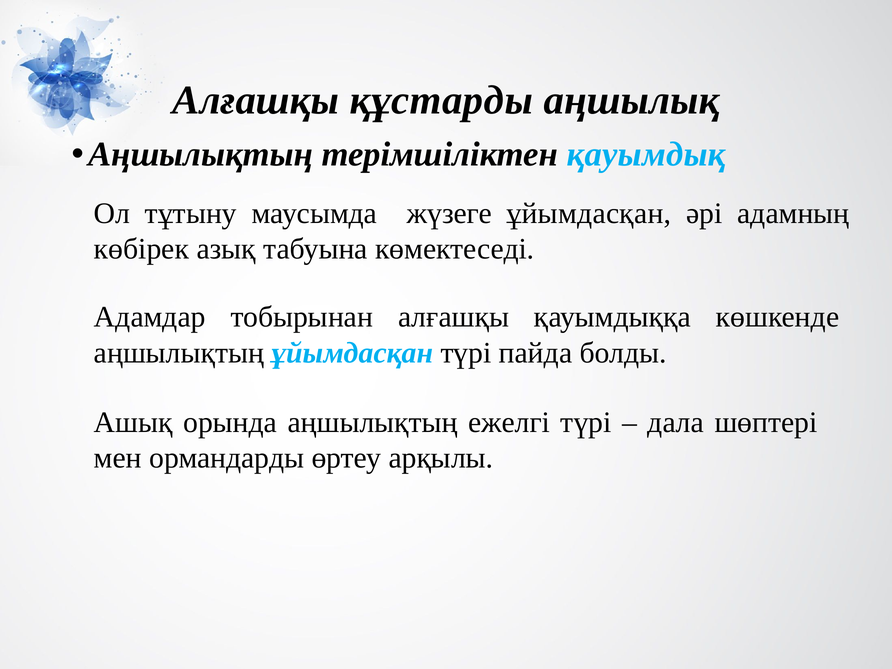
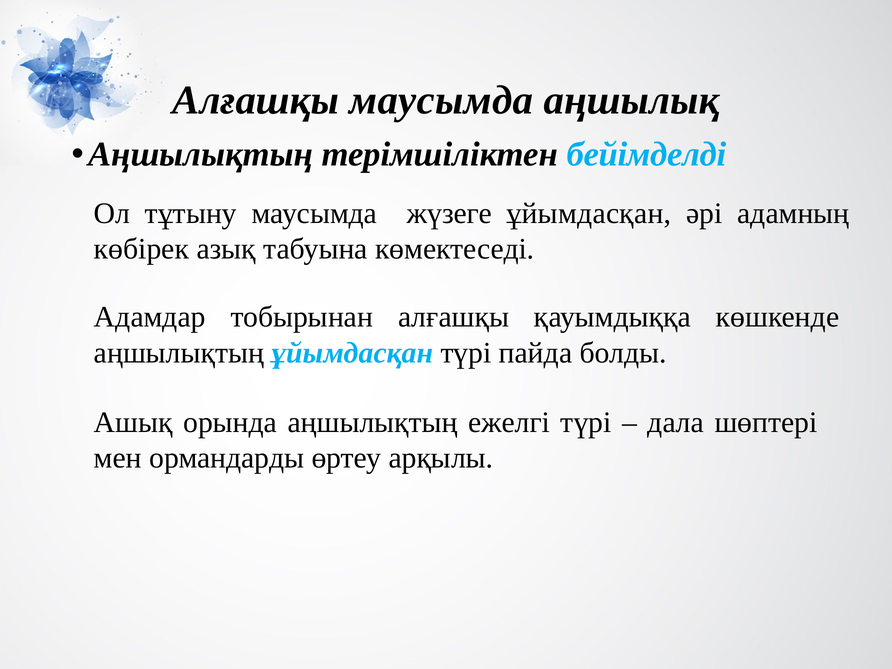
Алғашқы құстарды: құстарды -> маусымда (441, 100)
қауымдық: қауымдық -> бейімделді (646, 154)
